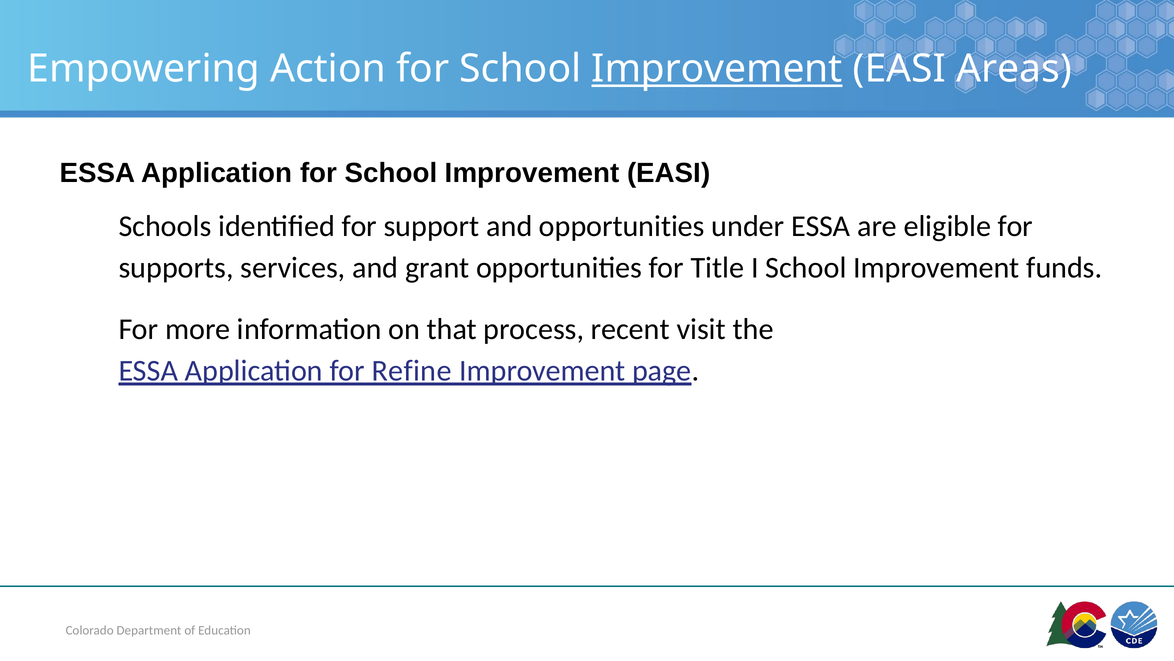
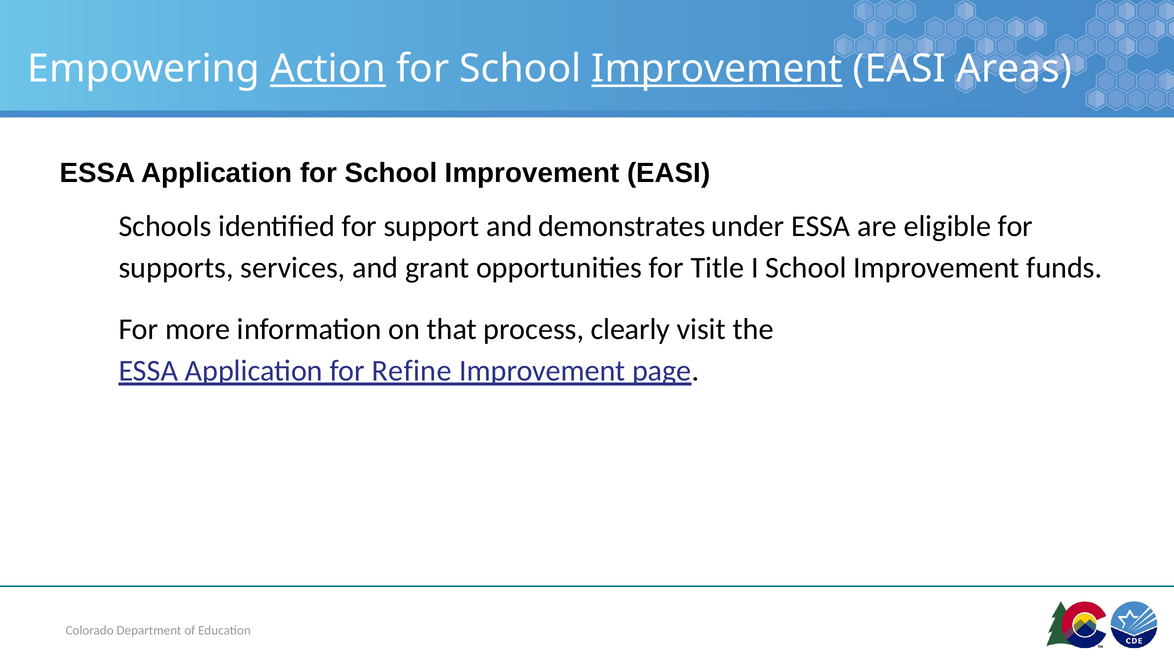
Action underline: none -> present (328, 69)
and opportunities: opportunities -> demonstrates (622, 226)
recent: recent -> clearly (630, 329)
